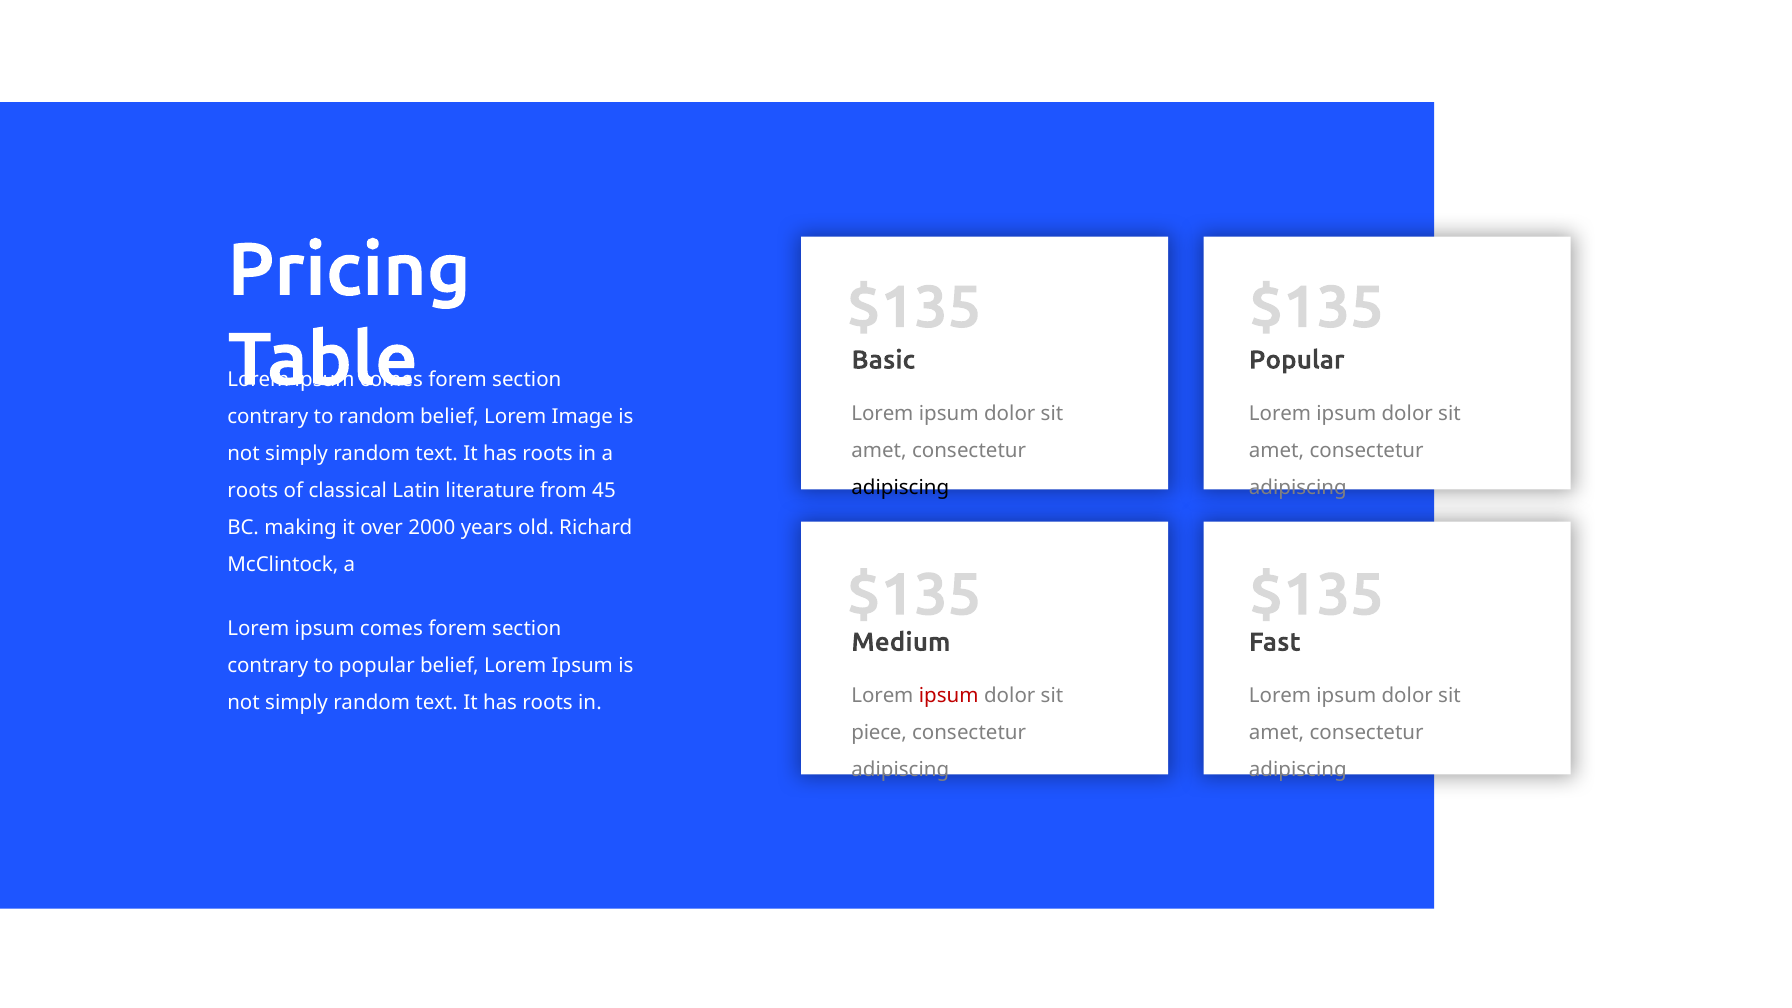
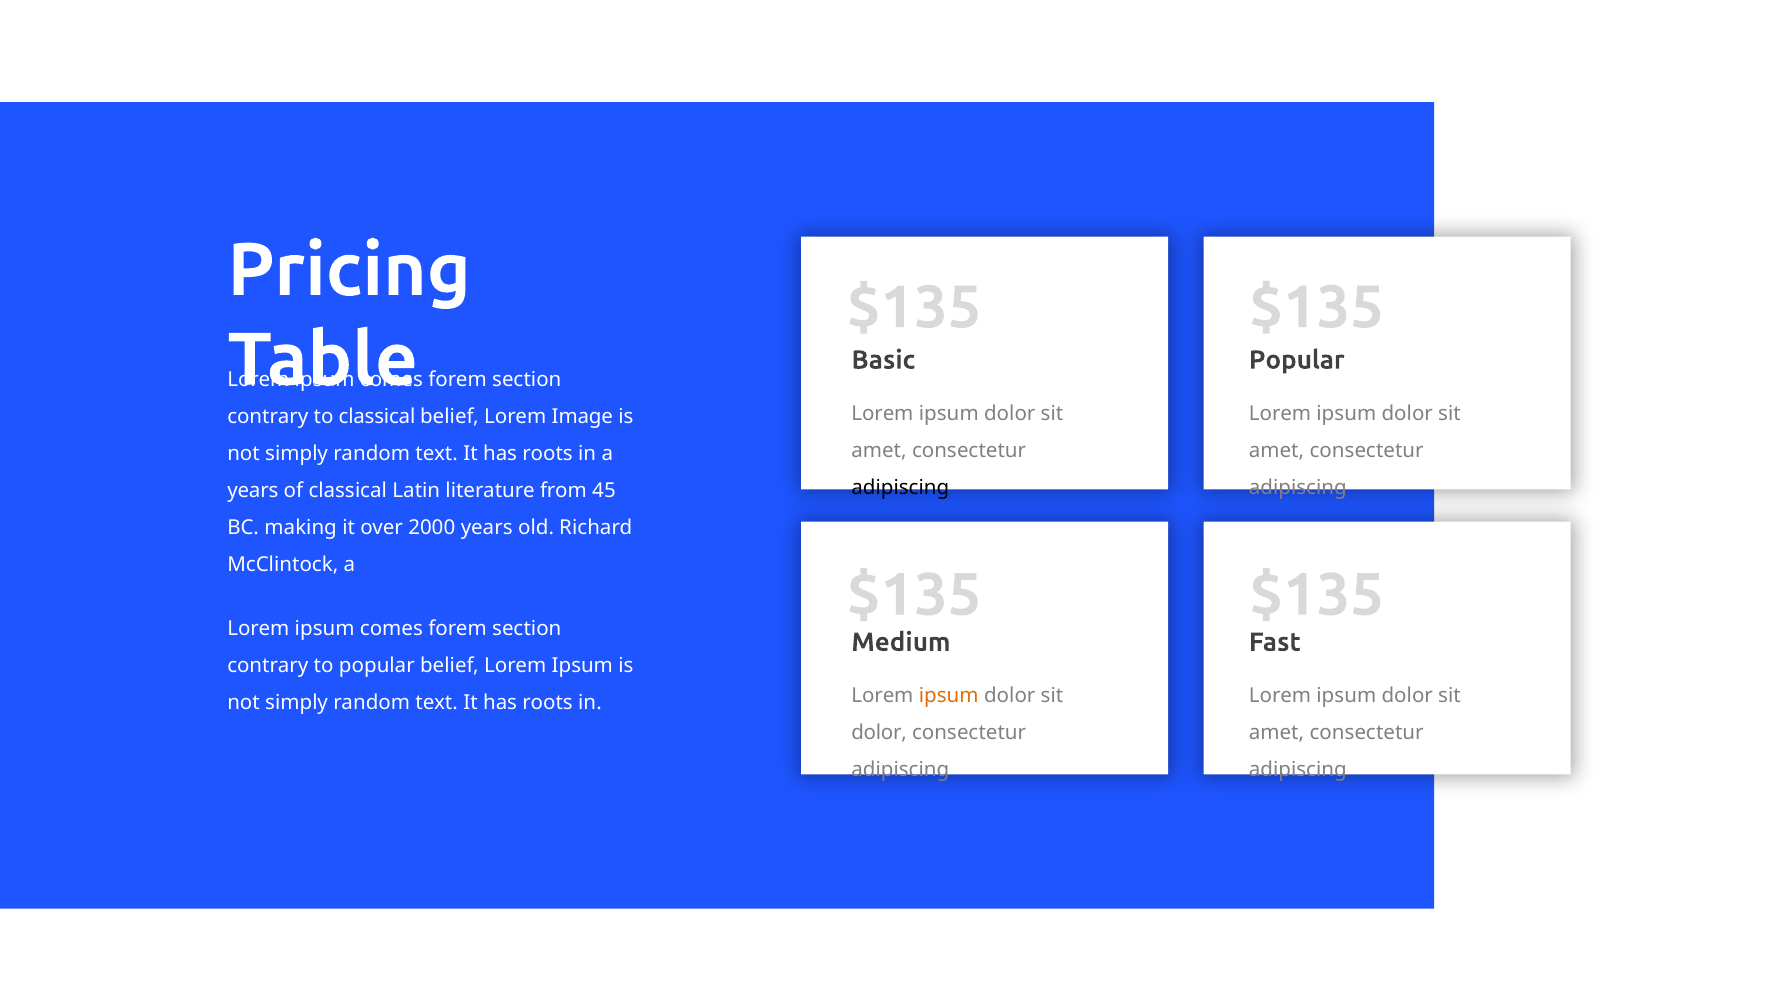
to random: random -> classical (377, 416)
roots: roots -> years (253, 490)
ipsum colour: red -> orange (949, 696)
piece: piece -> dolor (879, 733)
